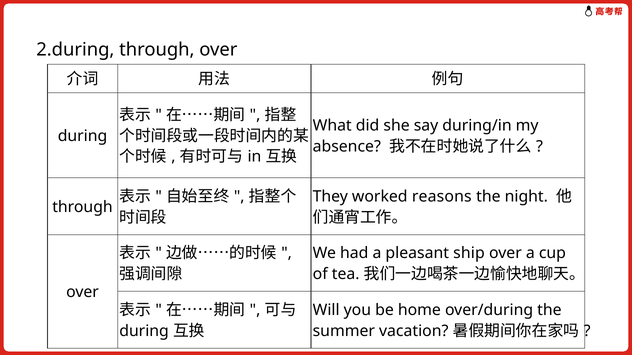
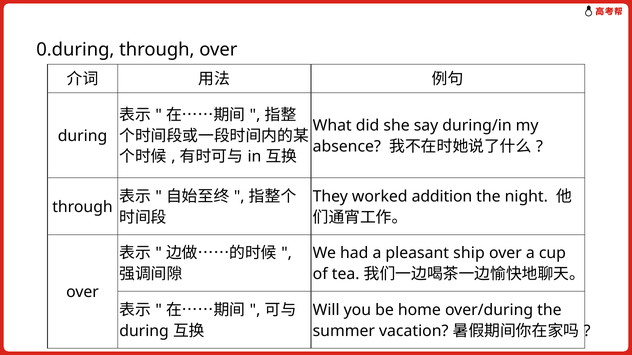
2.during: 2.during -> 0.during (75, 50)
reasons: reasons -> addition (442, 197)
